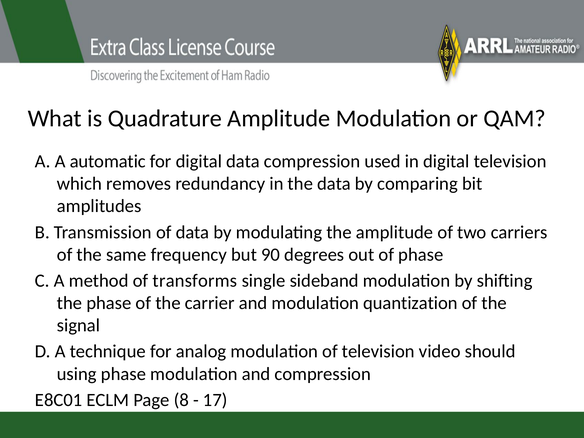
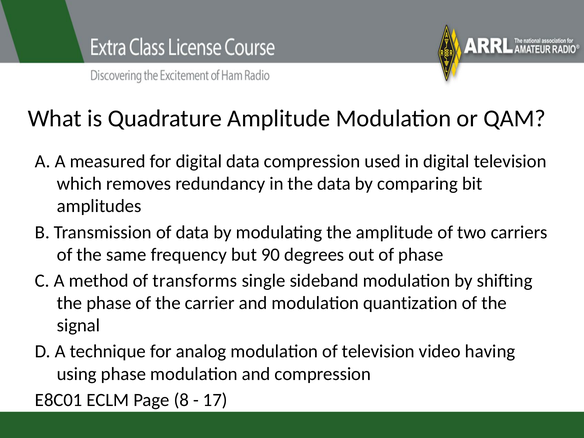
automatic: automatic -> measured (108, 161)
should: should -> having (490, 352)
